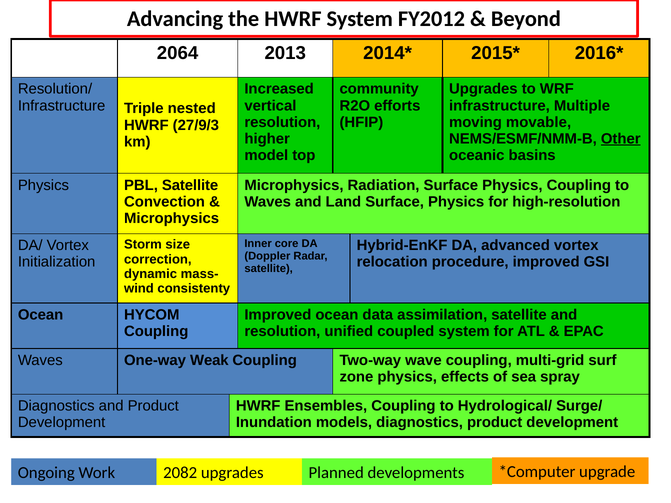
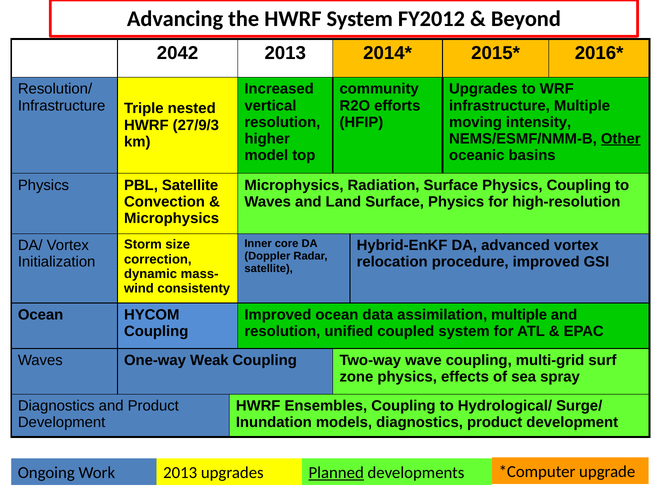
2064: 2064 -> 2042 (178, 53)
movable: movable -> intensity (539, 122)
assimilation satellite: satellite -> multiple (519, 315)
Work 2082: 2082 -> 2013 (180, 473)
Planned underline: none -> present (336, 473)
